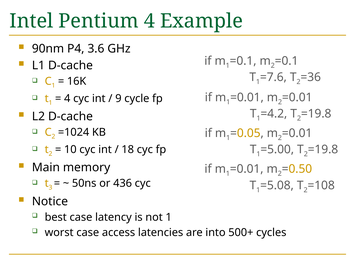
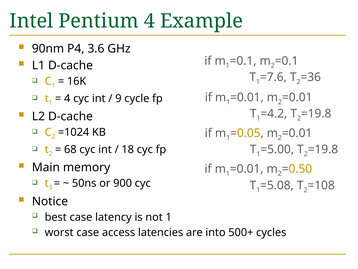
10: 10 -> 68 (70, 149)
436: 436 -> 900 (123, 183)
